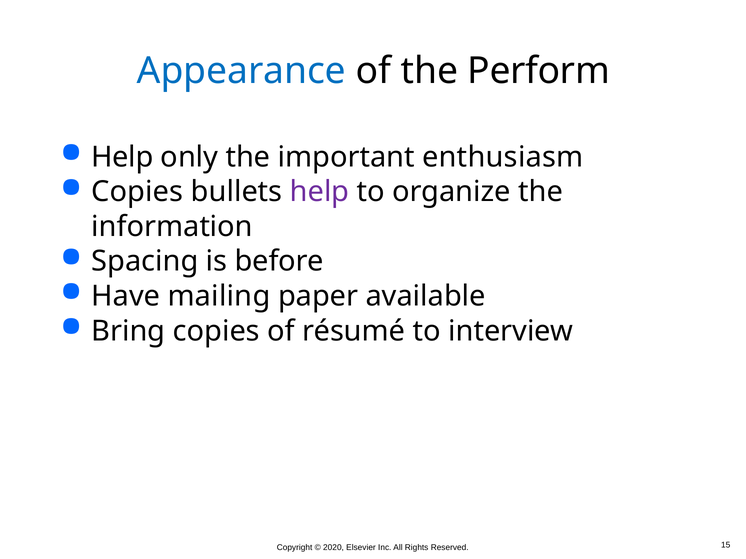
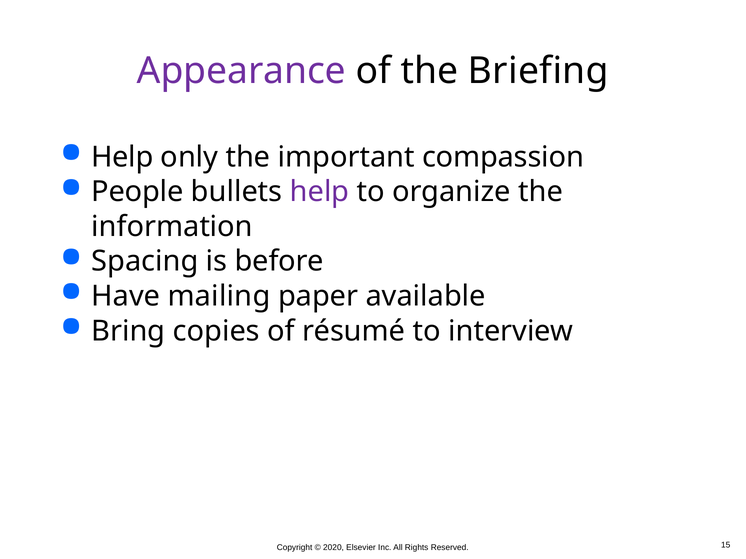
Appearance colour: blue -> purple (241, 71)
Perform: Perform -> Briefing (538, 71)
enthusiasm: enthusiasm -> compassion (503, 157)
Copies: Copies -> People (138, 192)
